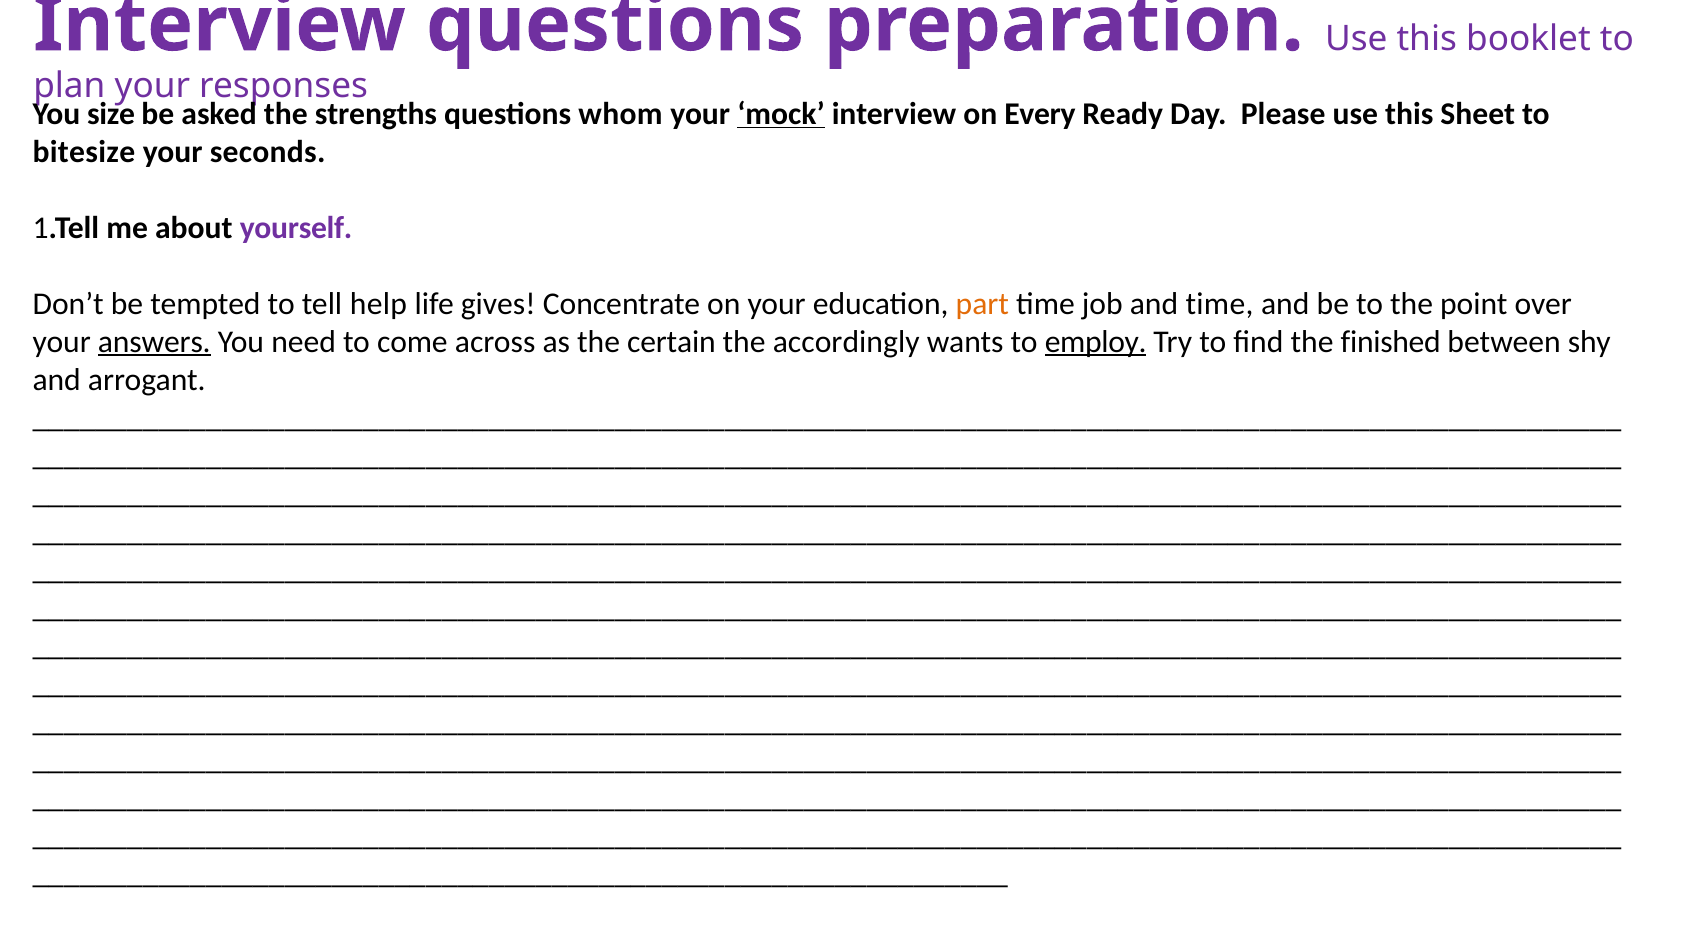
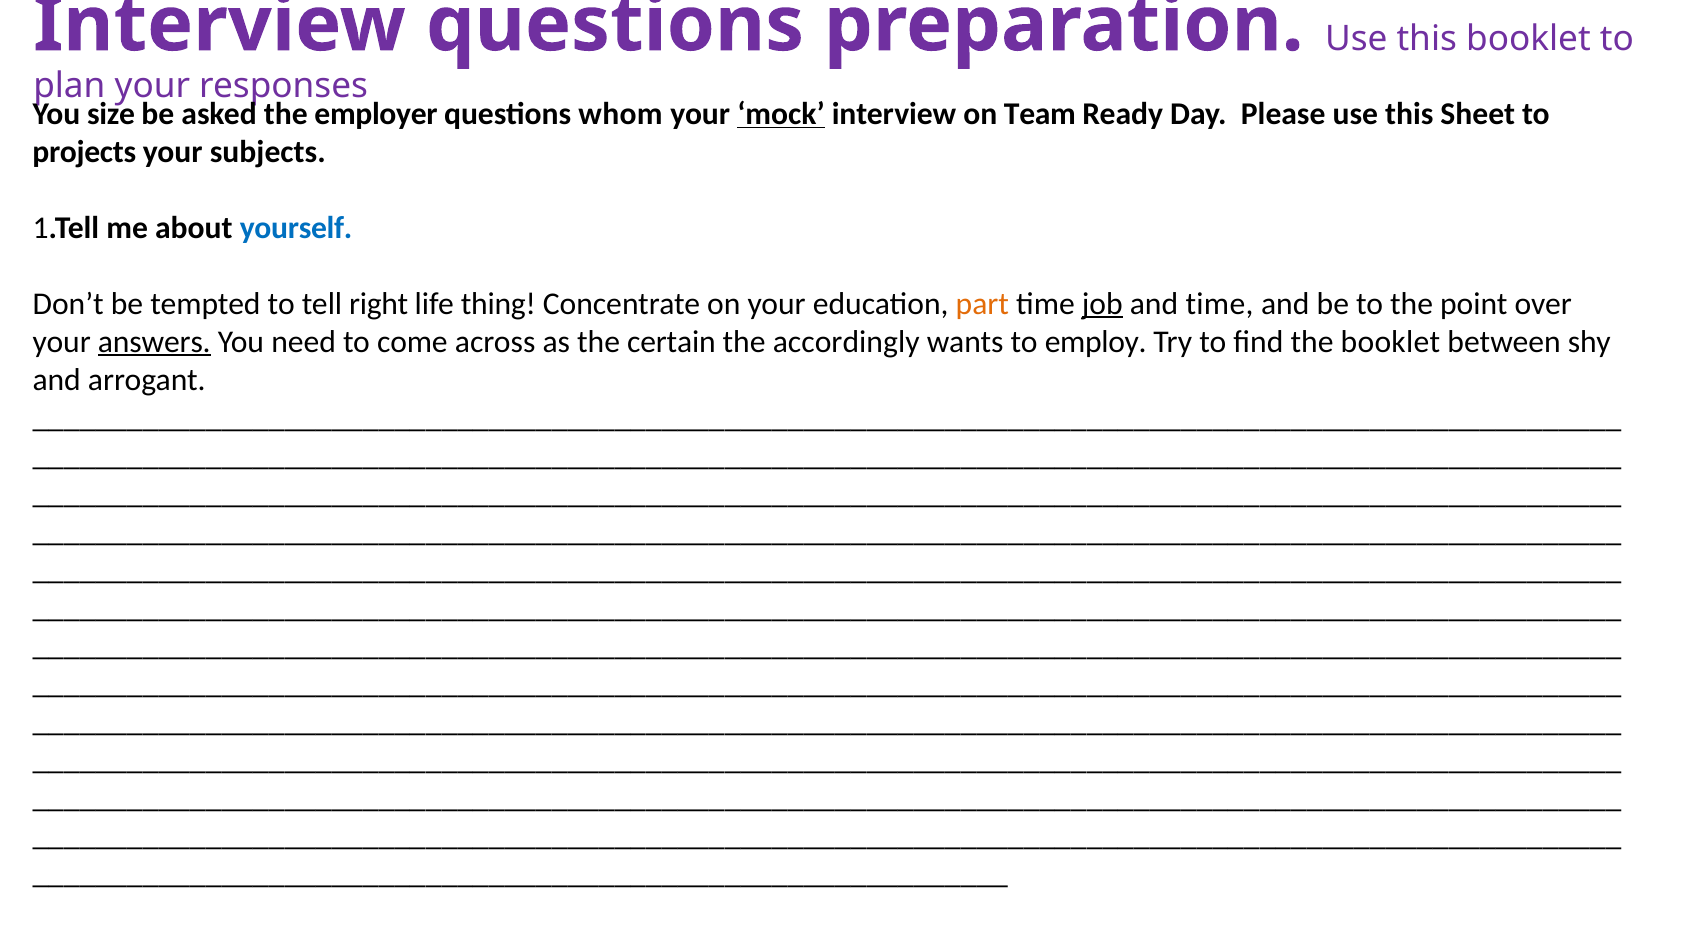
strengths: strengths -> employer (376, 114)
Every: Every -> Team (1040, 114)
bitesize: bitesize -> projects (84, 152)
seconds: seconds -> subjects (268, 152)
yourself colour: purple -> blue (296, 228)
help: help -> right (379, 304)
gives: gives -> thing (498, 304)
job underline: none -> present (1102, 304)
employ underline: present -> none (1096, 342)
the finished: finished -> booklet (1390, 342)
